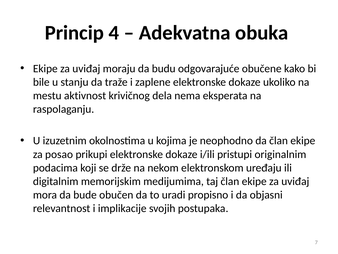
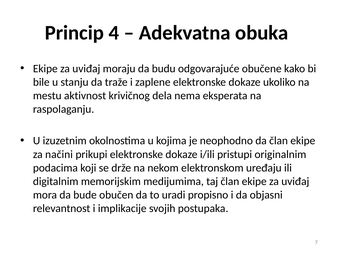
posao: posao -> načini (59, 154)
